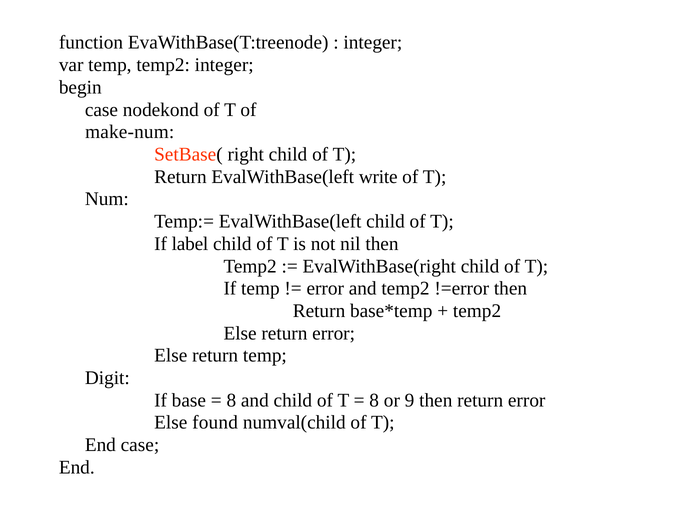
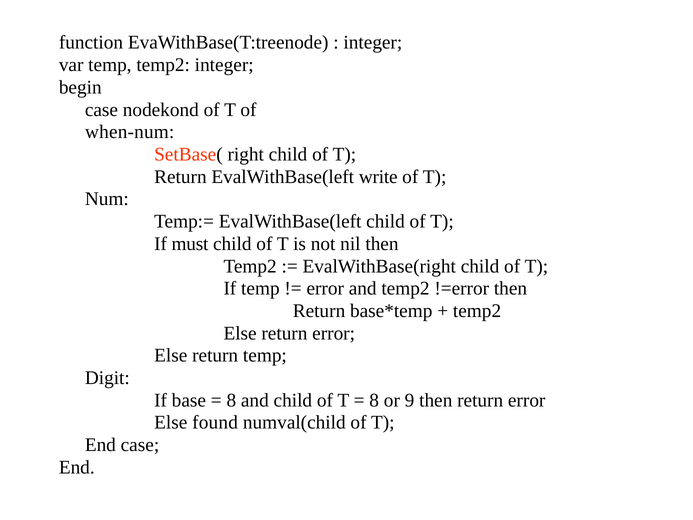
make-num: make-num -> when-num (130, 132)
label: label -> must (190, 244)
